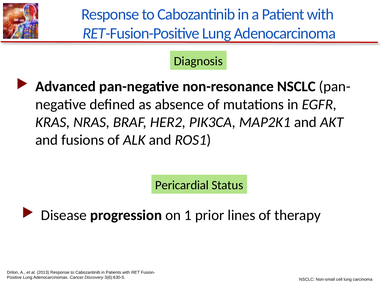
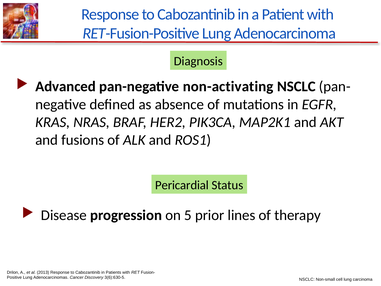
non-resonance: non-resonance -> non-activating (228, 87)
1: 1 -> 5 (188, 215)
